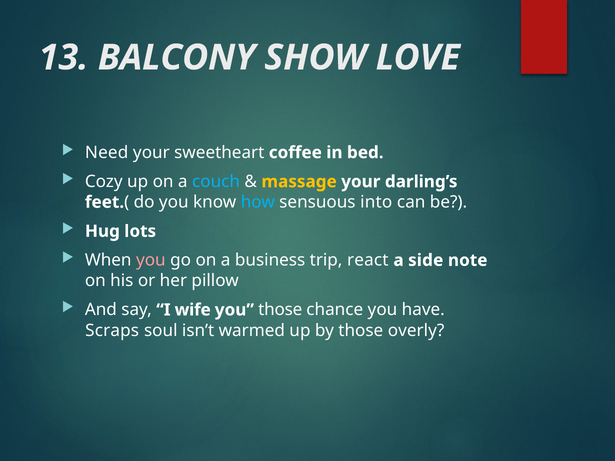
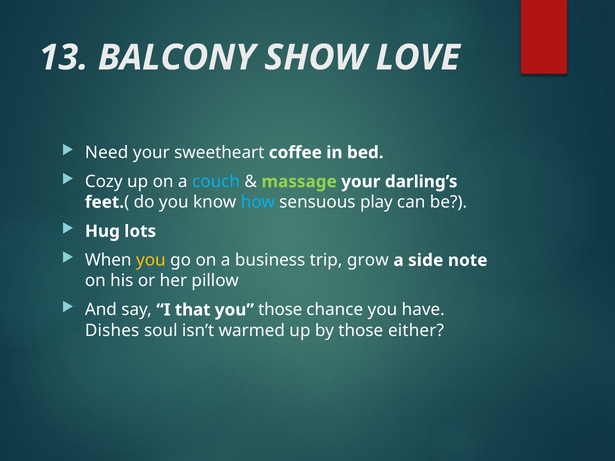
massage colour: yellow -> light green (299, 182)
into: into -> play (376, 202)
you colour: pink -> yellow (151, 260)
react: react -> grow (368, 260)
wife: wife -> that (193, 310)
Scraps: Scraps -> Dishes (112, 331)
overly: overly -> either (416, 331)
